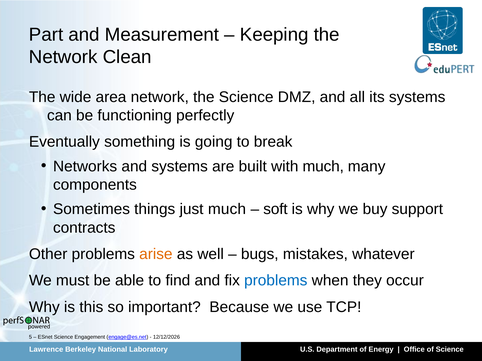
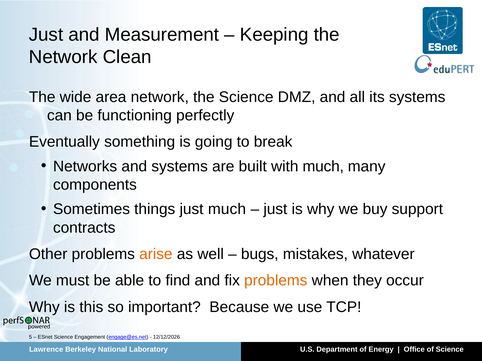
Part: Part -> Just (46, 35)
soft: soft -> just (275, 209)
problems colour: blue -> orange (276, 281)
